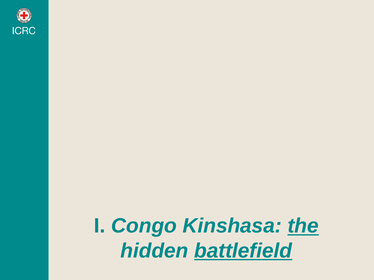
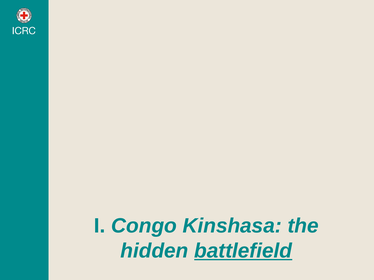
the underline: present -> none (303, 226)
